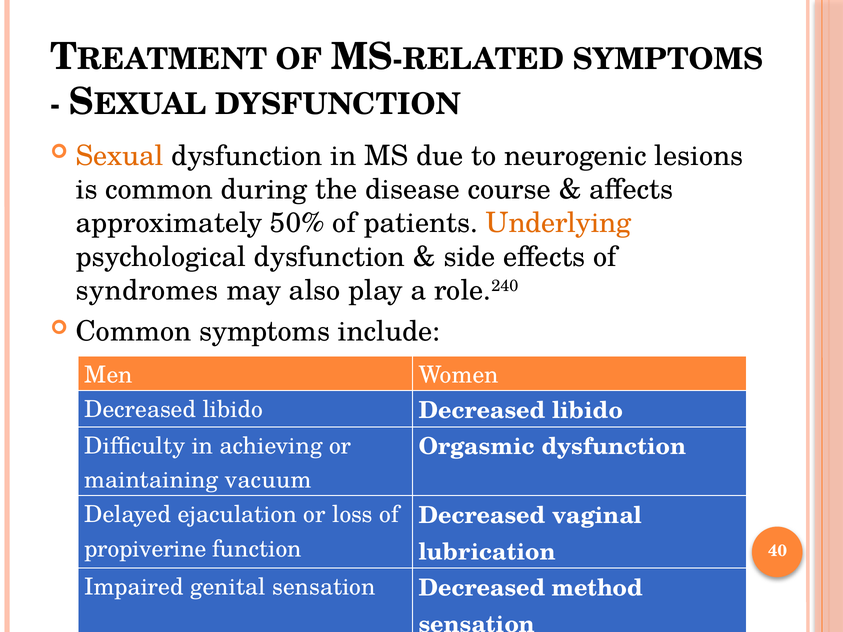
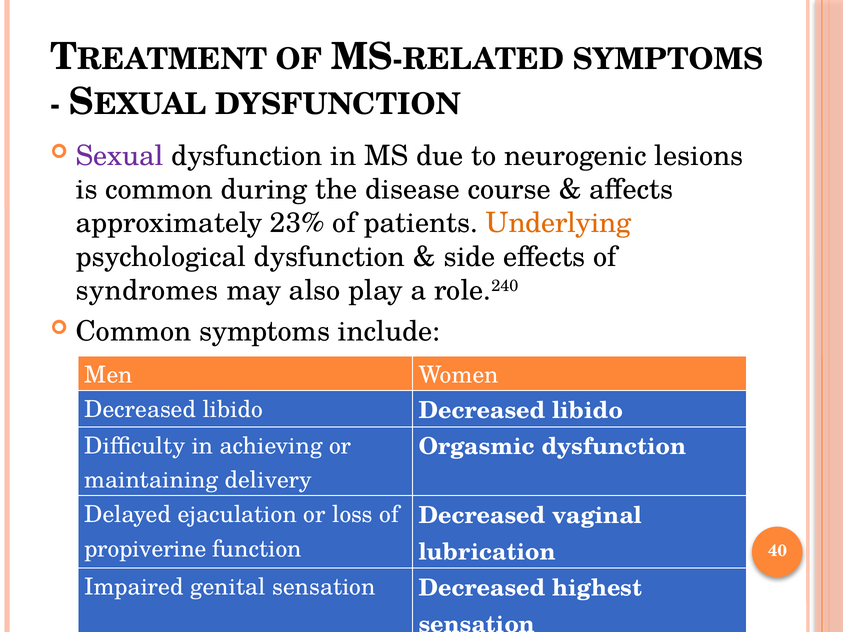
Sexual colour: orange -> purple (120, 156)
50%: 50% -> 23% (297, 223)
vacuum: vacuum -> delivery (268, 480)
method: method -> highest (597, 588)
